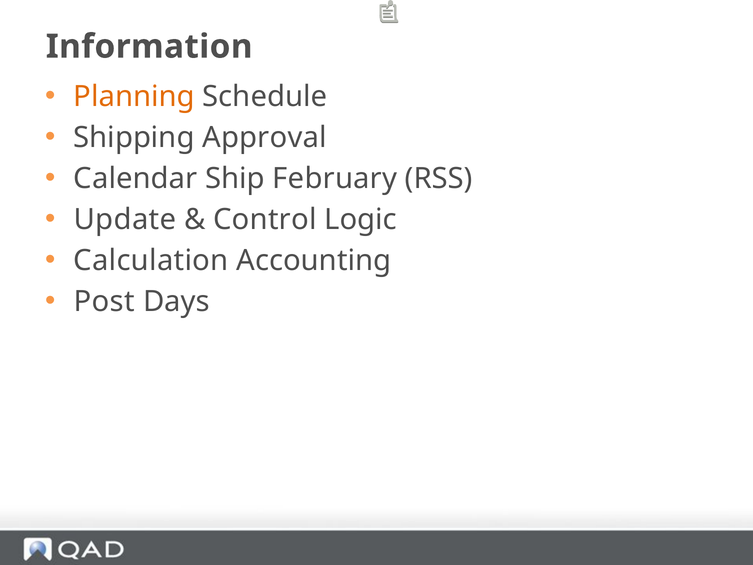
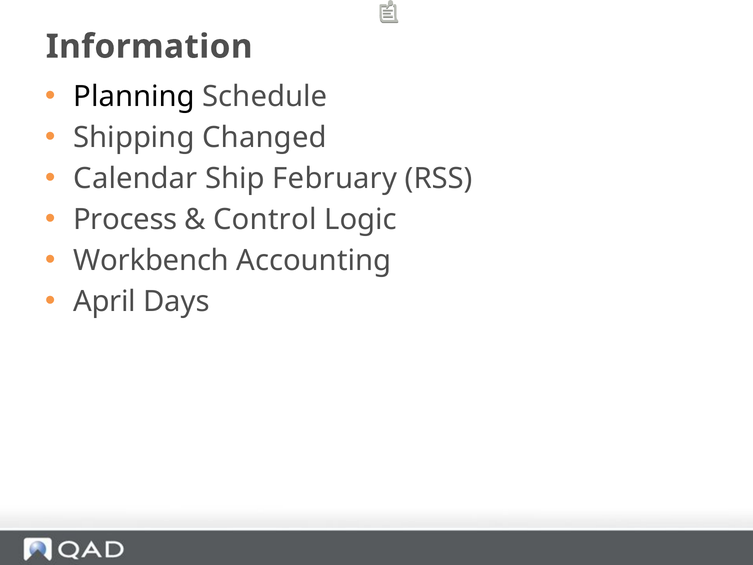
Planning colour: orange -> black (134, 97)
Approval: Approval -> Changed (265, 138)
Update: Update -> Process (125, 220)
Calculation: Calculation -> Workbench (151, 261)
Post: Post -> April (105, 301)
